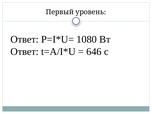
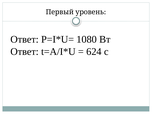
646: 646 -> 624 (94, 52)
